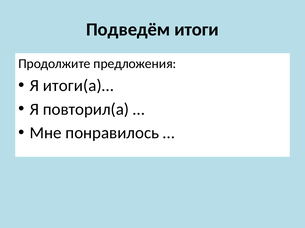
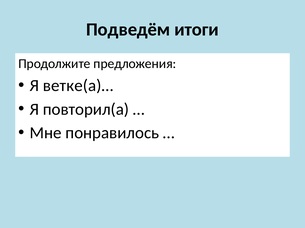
итоги(а)…: итоги(а)… -> ветке(а)… (78, 86)
